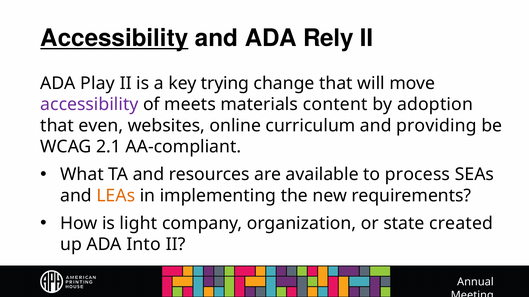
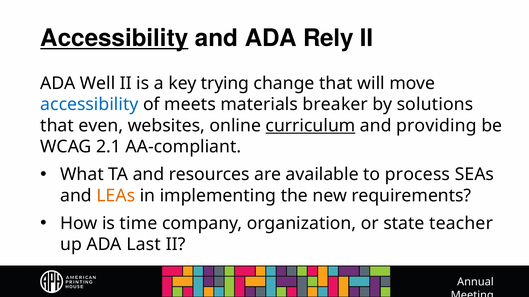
Play: Play -> Well (98, 84)
accessibility colour: purple -> blue (89, 105)
content: content -> breaker (335, 105)
adoption: adoption -> solutions (435, 105)
curriculum underline: none -> present (311, 126)
light: light -> time (138, 224)
created: created -> teacher (461, 224)
Into: Into -> Last (144, 245)
